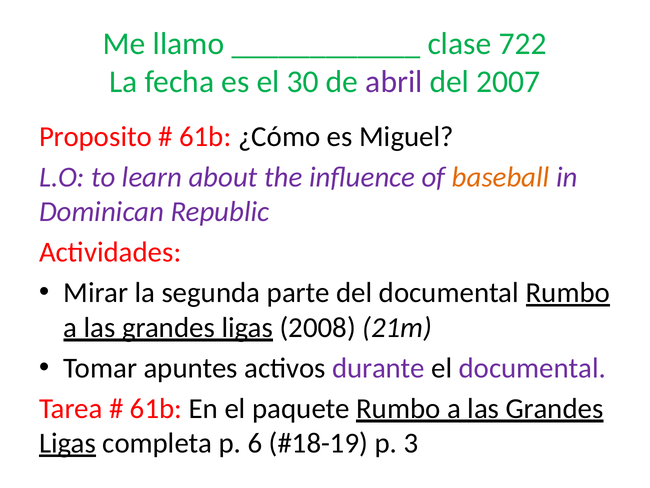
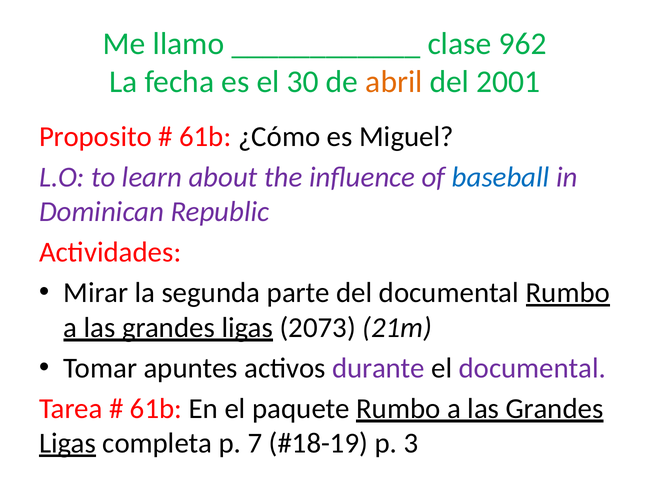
722: 722 -> 962 (523, 44)
abril colour: purple -> orange (394, 82)
2007: 2007 -> 2001 (508, 82)
baseball colour: orange -> blue (501, 177)
2008: 2008 -> 2073 (318, 327)
6: 6 -> 7 (255, 443)
